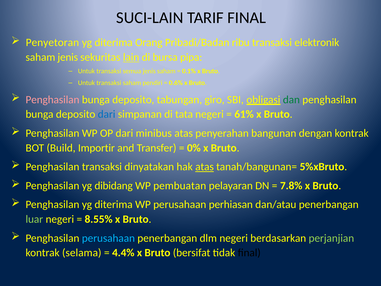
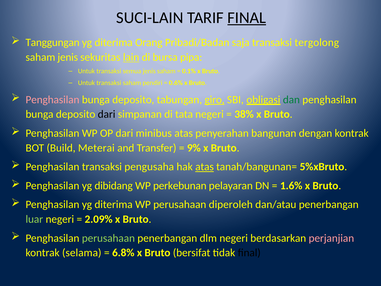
FINAL underline: none -> present (247, 18)
Penyetoran: Penyetoran -> Tanggungan (53, 43)
ribu: ribu -> saja (241, 43)
elektronik: elektronik -> tergolong (317, 43)
giro underline: none -> present (215, 100)
dari colour: blue -> black (107, 114)
61%: 61% -> 38% (244, 114)
Importir: Importir -> Meterai (96, 148)
0%: 0% -> 9% (194, 148)
dinyatakan: dinyatakan -> pengusaha (149, 167)
pembuatan: pembuatan -> perkebunan (180, 185)
7.8%: 7.8% -> 1.6% (291, 185)
perhiasan: perhiasan -> diperoleh (231, 204)
8.55%: 8.55% -> 2.09% (99, 219)
perusahaan colour: light blue -> light green (108, 238)
perjanjian colour: light green -> pink (331, 238)
4.4%: 4.4% -> 6.8% (123, 253)
